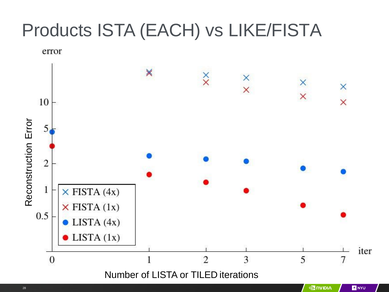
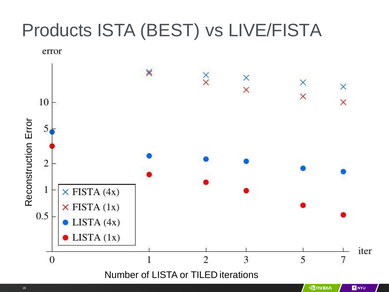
EACH: EACH -> BEST (170, 30)
LIKE/FISTA: LIKE/FISTA -> LIVE/FISTA (275, 30)
